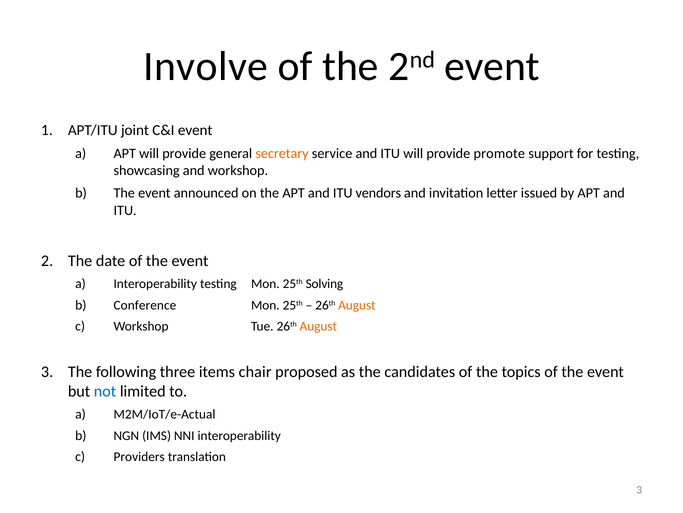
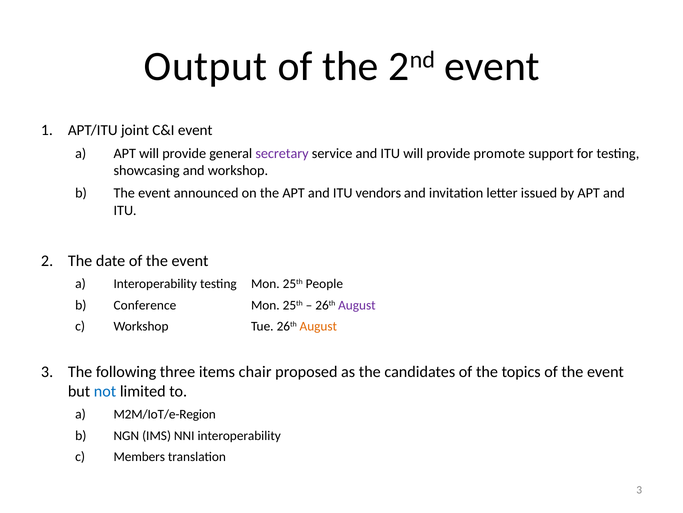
Involve: Involve -> Output (206, 66)
secretary colour: orange -> purple (282, 153)
Solving: Solving -> People (324, 283)
August colour: orange -> purple (357, 305)
M2M/IoT/e-Actual: M2M/IoT/e-Actual -> M2M/IoT/e-Region (165, 414)
Providers: Providers -> Members (139, 456)
